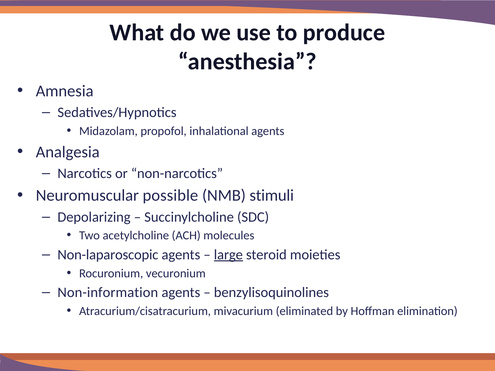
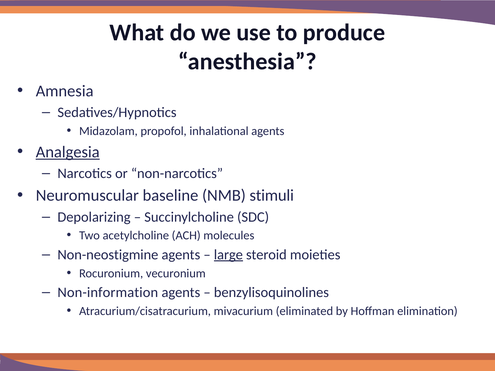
Analgesia underline: none -> present (68, 152)
possible: possible -> baseline (170, 196)
Non-laparoscopic: Non-laparoscopic -> Non-neostigmine (108, 255)
